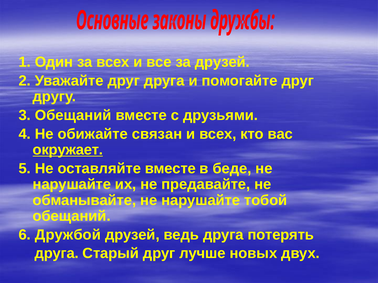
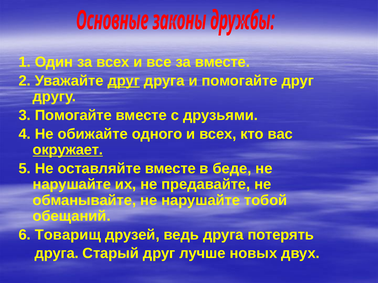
за друзей: друзей -> вместе (222, 62)
друг underline: none -> present (124, 81)
3 Обещаний: Обещаний -> Помогайте (73, 115)
связан: связан -> одного (157, 134)
Дружбой: Дружбой -> Товарищ (68, 235)
